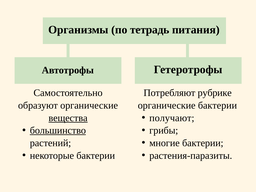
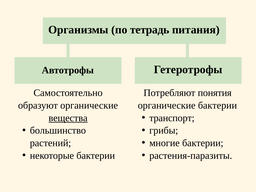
рубрике: рубрике -> понятия (215, 93)
получают: получают -> транспорт (172, 118)
большинство underline: present -> none (58, 130)
